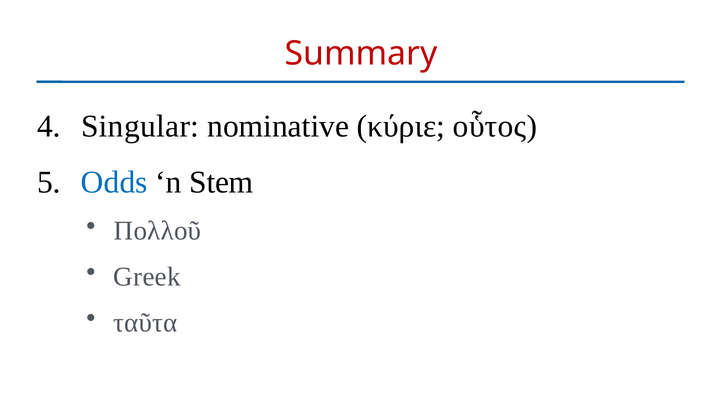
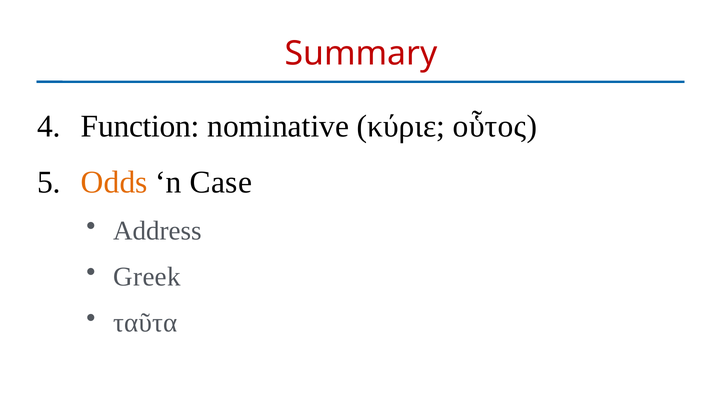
Singular: Singular -> Function (140, 126)
Odds colour: blue -> orange (114, 182)
Stem: Stem -> Case (221, 182)
Πολλοῦ: Πολλοῦ -> Address (158, 231)
